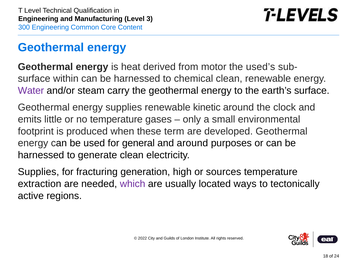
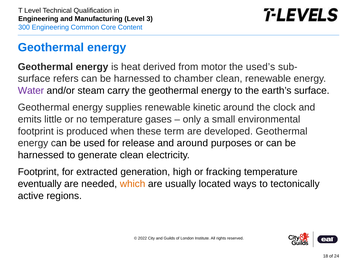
within: within -> refers (66, 79)
chemical: chemical -> chamber (193, 79)
general: general -> release (138, 143)
Supplies: Supplies -> Footprint (39, 172)
fracturing: fracturing -> extracted (97, 172)
sources: sources -> fracking (224, 172)
extraction: extraction -> eventually (40, 184)
which colour: purple -> orange (133, 184)
